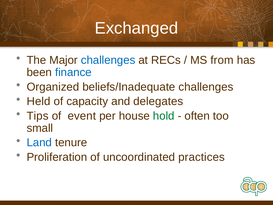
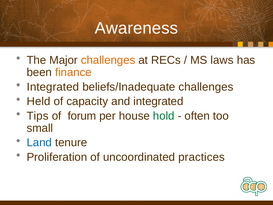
Exchanged: Exchanged -> Awareness (136, 28)
challenges colour: blue -> orange (108, 60)
from: from -> laws (222, 60)
finance colour: blue -> orange (73, 72)
Organized: Organized -> Integrated (53, 87)
and delegates: delegates -> integrated (158, 101)
event: event -> forum (82, 116)
